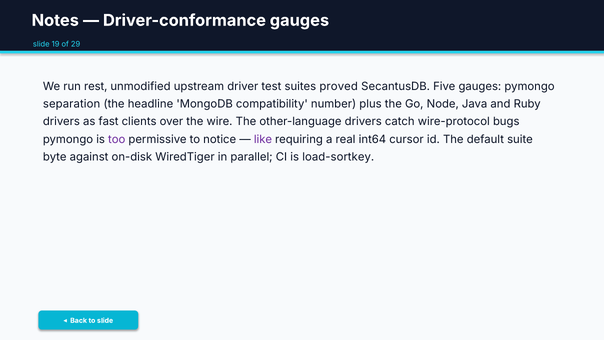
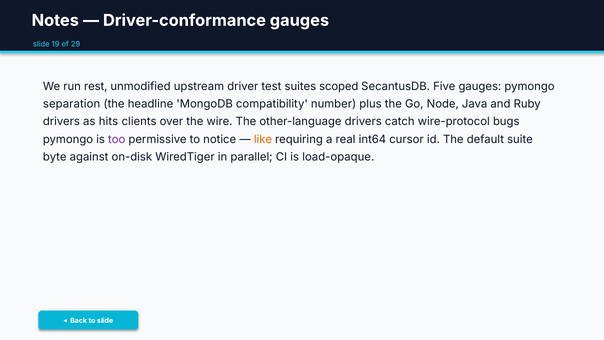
proved: proved -> scoped (339, 86)
fast: fast -> hits (108, 122)
like colour: purple -> orange (263, 139)
load-sortkey: load-sortkey -> load-opaque (338, 157)
